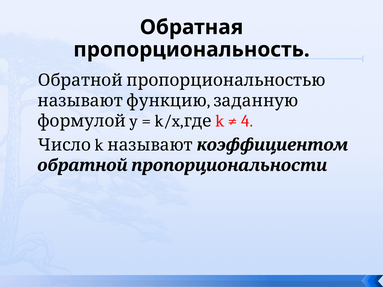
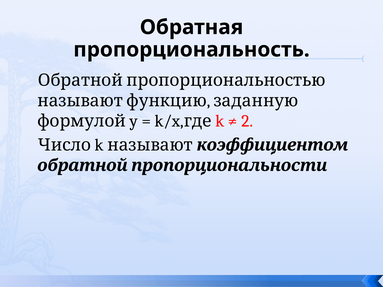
4: 4 -> 2 (247, 121)
